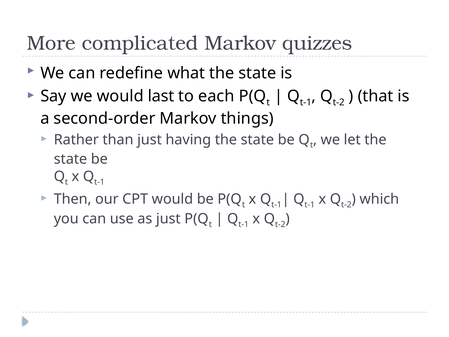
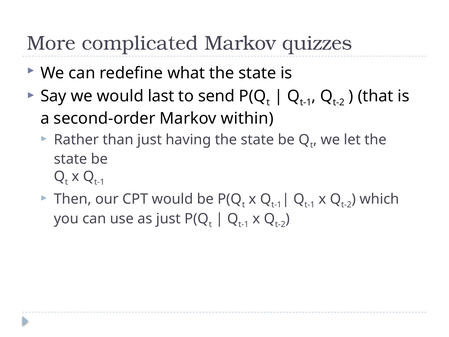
each: each -> send (216, 96)
things: things -> within (247, 118)
